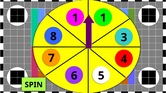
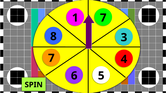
1 1: 1 -> 7 (103, 18)
